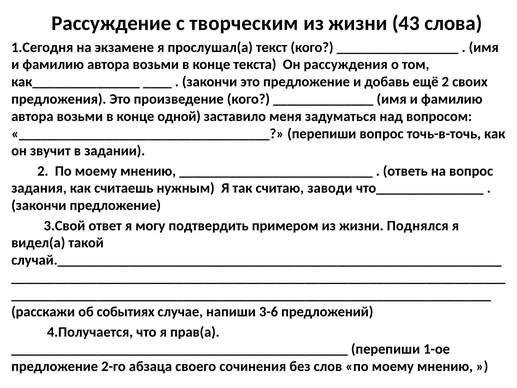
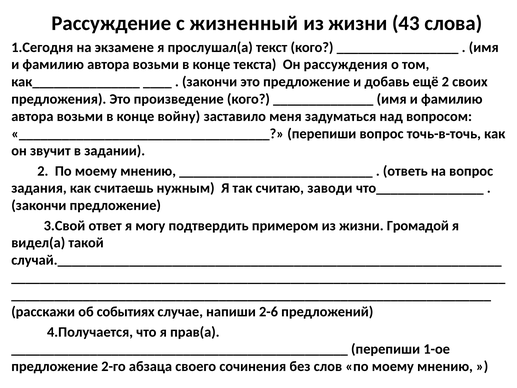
творческим: творческим -> жизненный (244, 23)
одной: одной -> войну (179, 116)
Поднялся: Поднялся -> Громадой (418, 225)
3-6: 3-6 -> 2-6 (269, 312)
